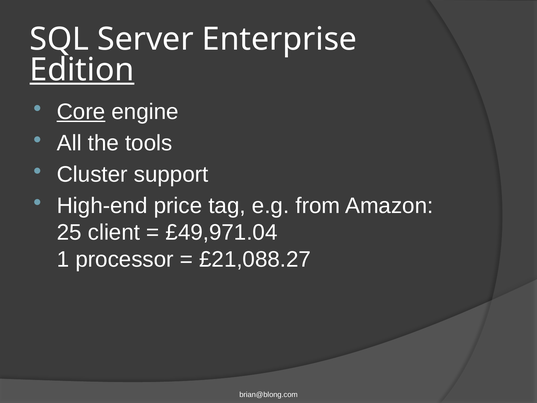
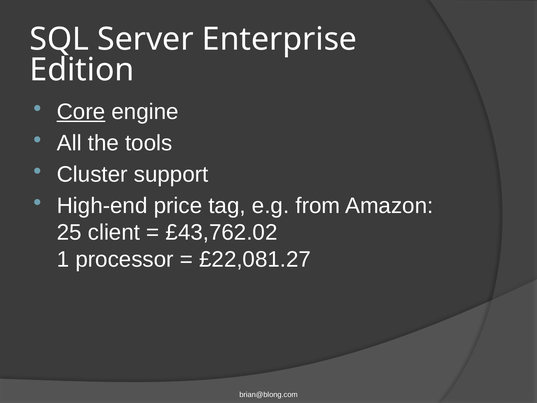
Edition underline: present -> none (82, 70)
£49,971.04: £49,971.04 -> £43,762.02 (222, 232)
£21,088.27: £21,088.27 -> £22,081.27 (255, 259)
